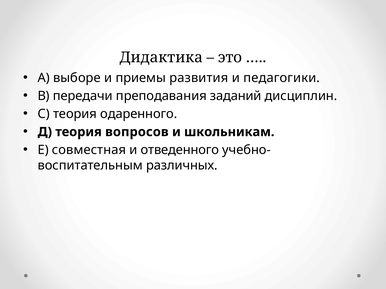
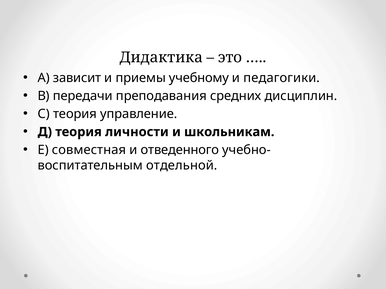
выборе: выборе -> зависит (77, 78)
развития: развития -> учебному (199, 78)
заданий: заданий -> средних (236, 96)
одаренного: одаренного -> управление (139, 114)
вопросов: вопросов -> личности (137, 132)
различных: различных -> отдельной (182, 166)
